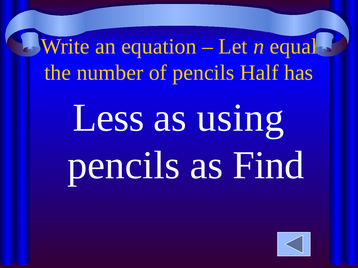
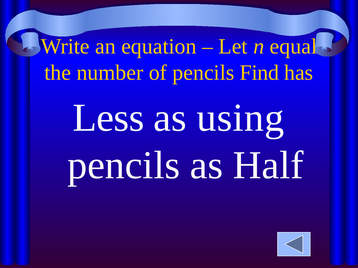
Half: Half -> Find (259, 73)
Find: Find -> Half (268, 166)
